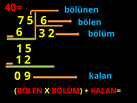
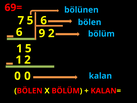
40=: 40= -> 69= (13, 8)
3: 3 -> 9 (42, 33)
0 9: 9 -> 0 (27, 76)
